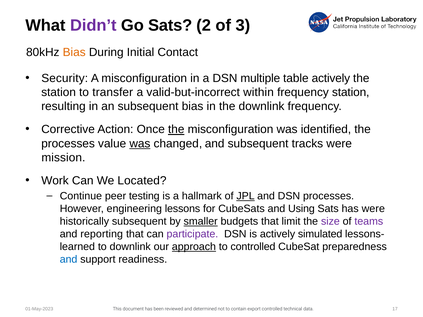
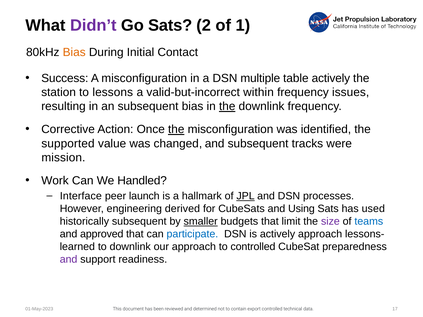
3: 3 -> 1 (243, 25)
Security: Security -> Success (65, 78)
transfer: transfer -> lessons (113, 92)
frequency station: station -> issues (351, 92)
the underline: none -> present (227, 107)
processes: processes -> supported (68, 144)
was underline: present -> none (140, 144)
Located: Located -> Handled (142, 181)
Continue: Continue -> Interface (81, 196)
testing: testing -> launch (144, 196)
lessons: lessons -> derived (182, 209)
has were: were -> used (373, 209)
teams colour: purple -> blue (369, 222)
reporting: reporting -> approved (102, 234)
participate colour: purple -> blue (192, 234)
actively simulated: simulated -> approach (320, 234)
approach underline: present -> none (194, 247)
and colour: blue -> purple (69, 260)
